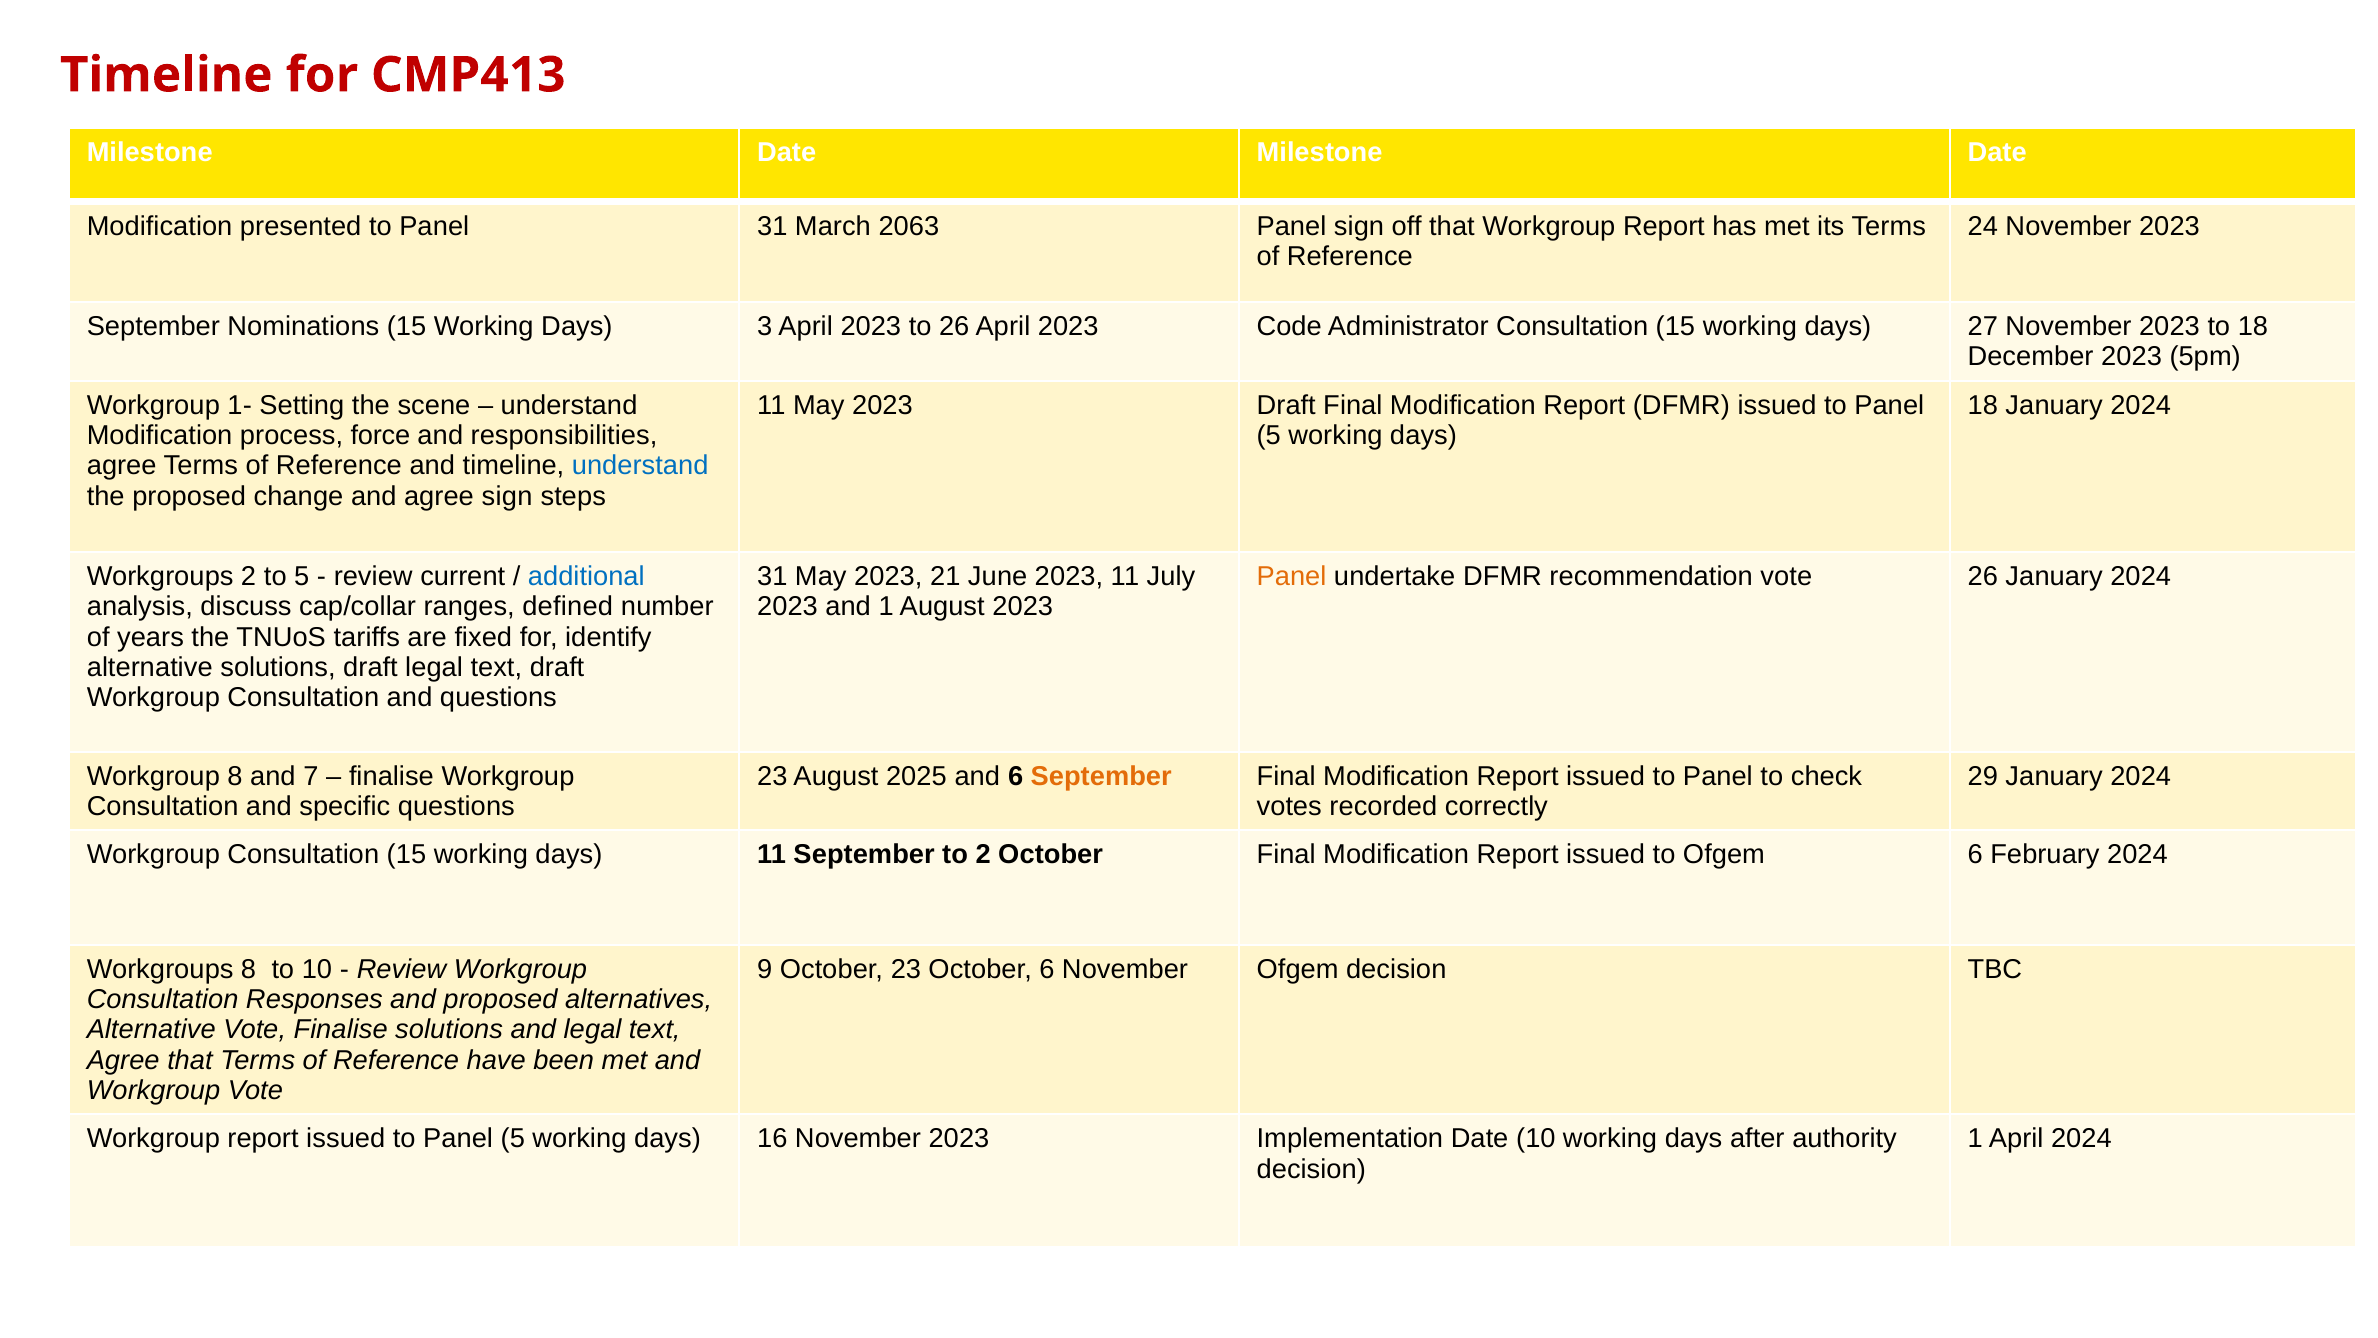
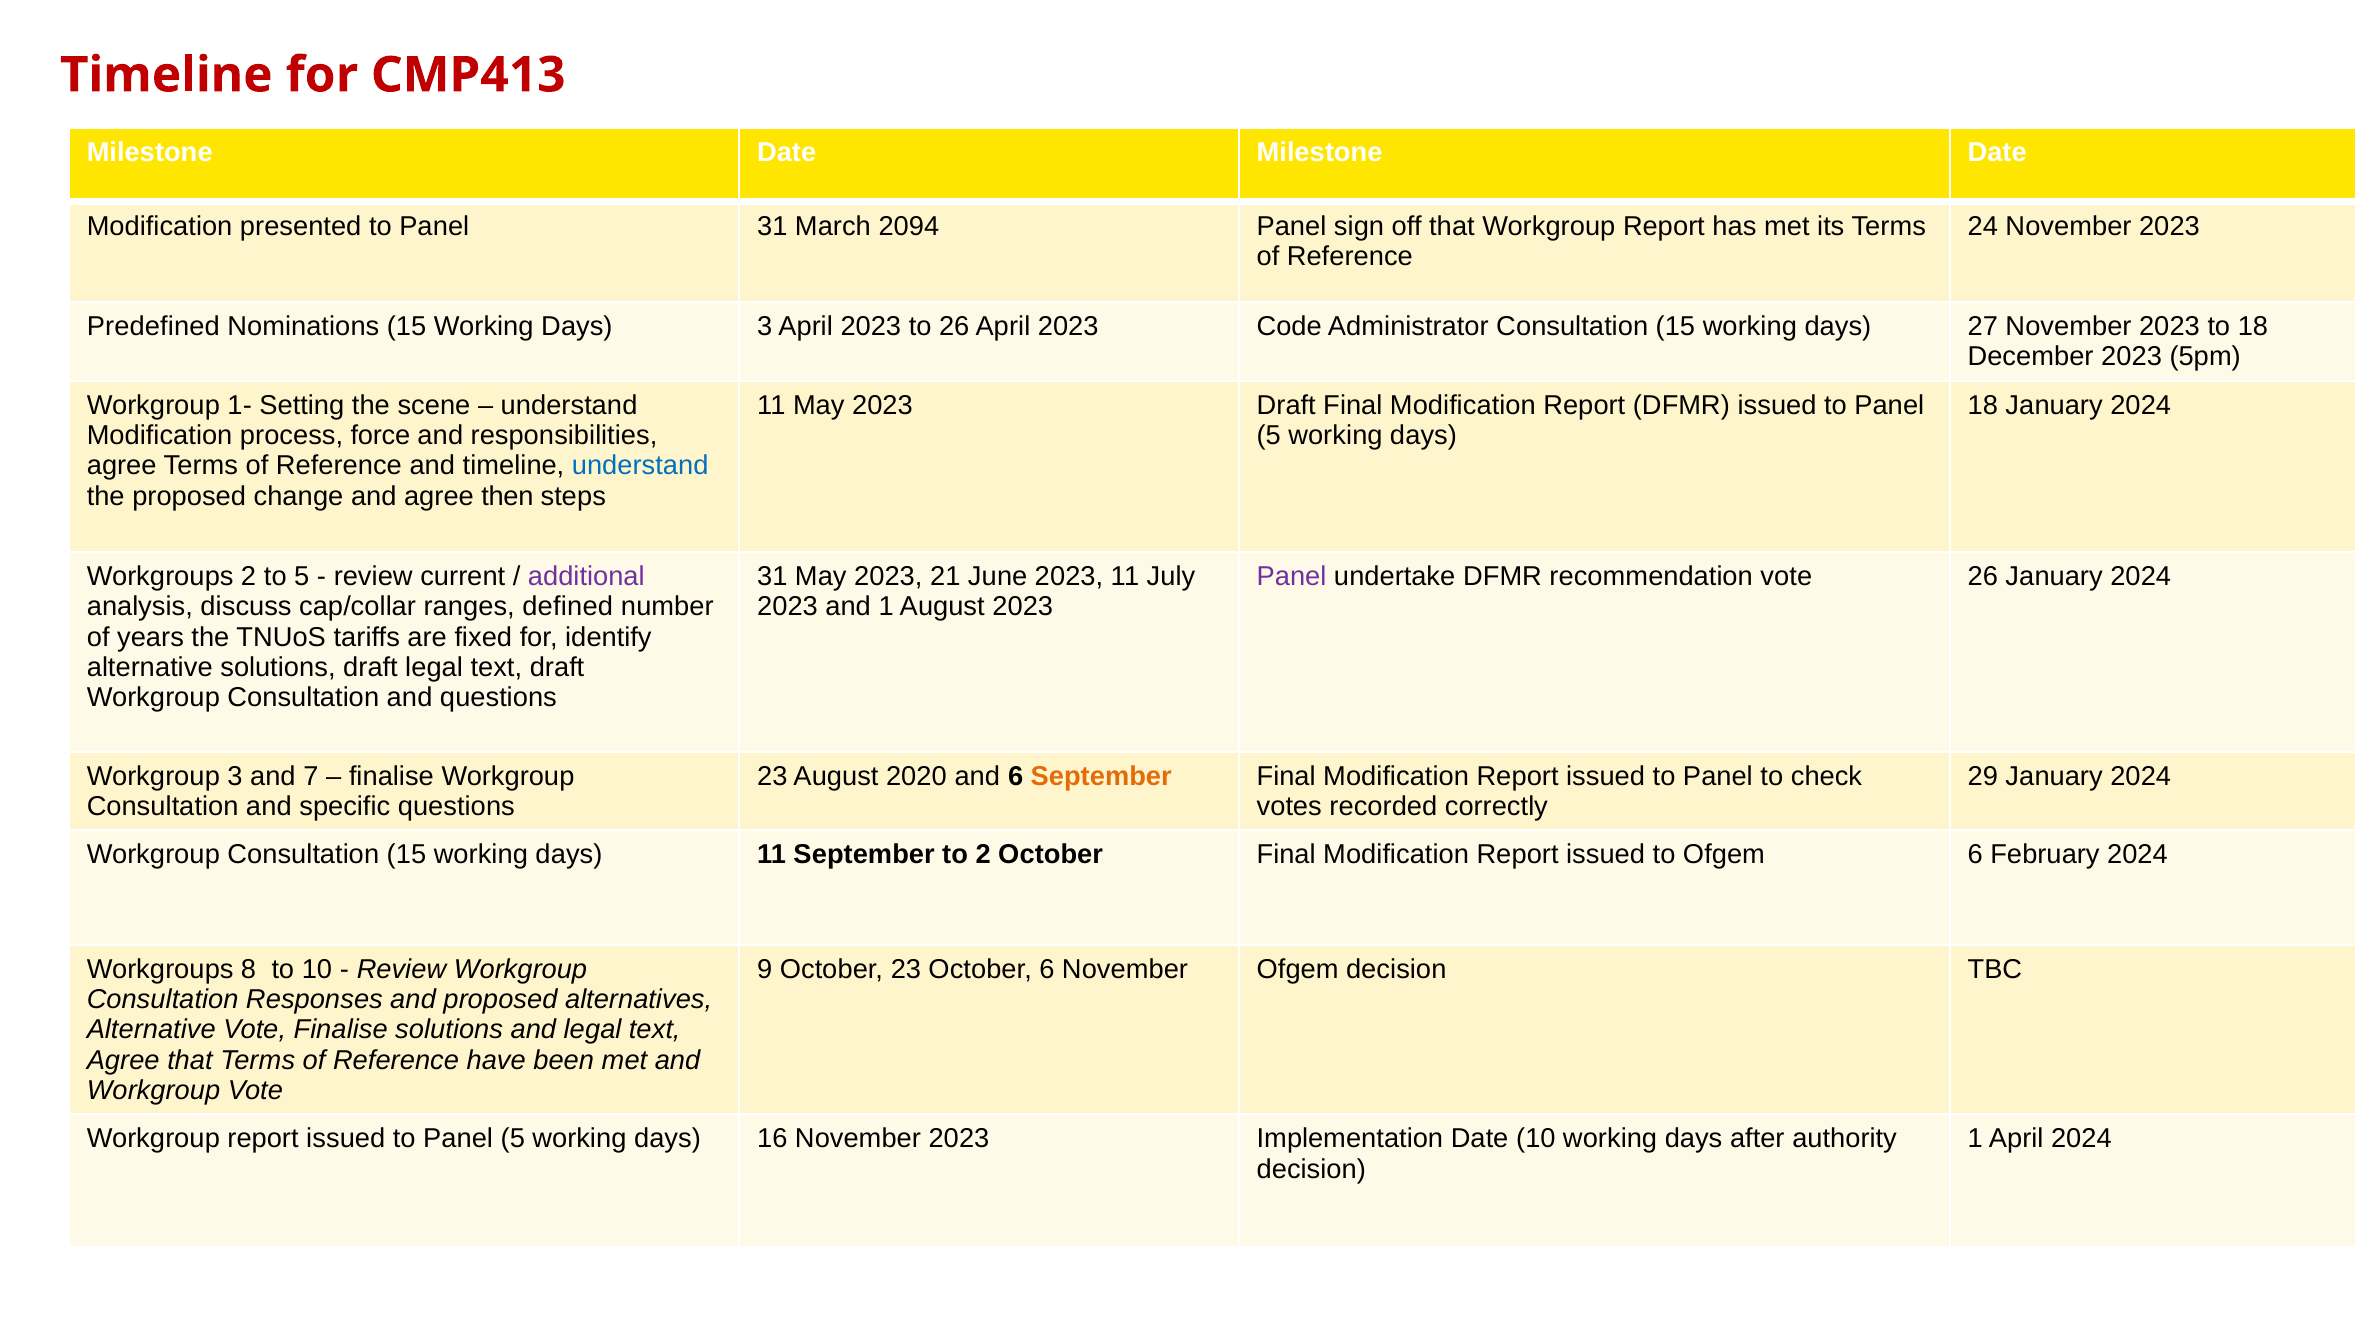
2063: 2063 -> 2094 (909, 226)
September: September -> Predefined (153, 327)
agree sign: sign -> then (507, 496)
additional colour: blue -> purple (586, 576)
Panel colour: orange -> purple (1292, 576)
Workgroup 8: 8 -> 3 (235, 776)
2025: 2025 -> 2020 (916, 776)
